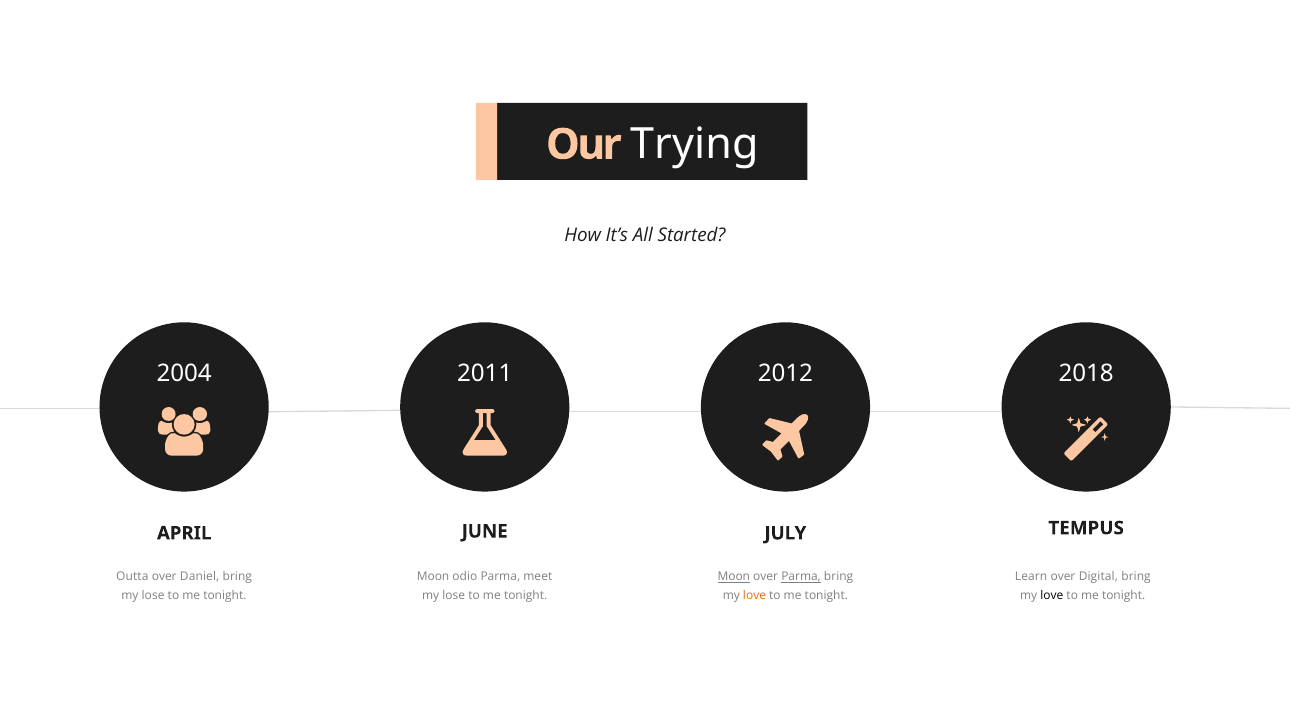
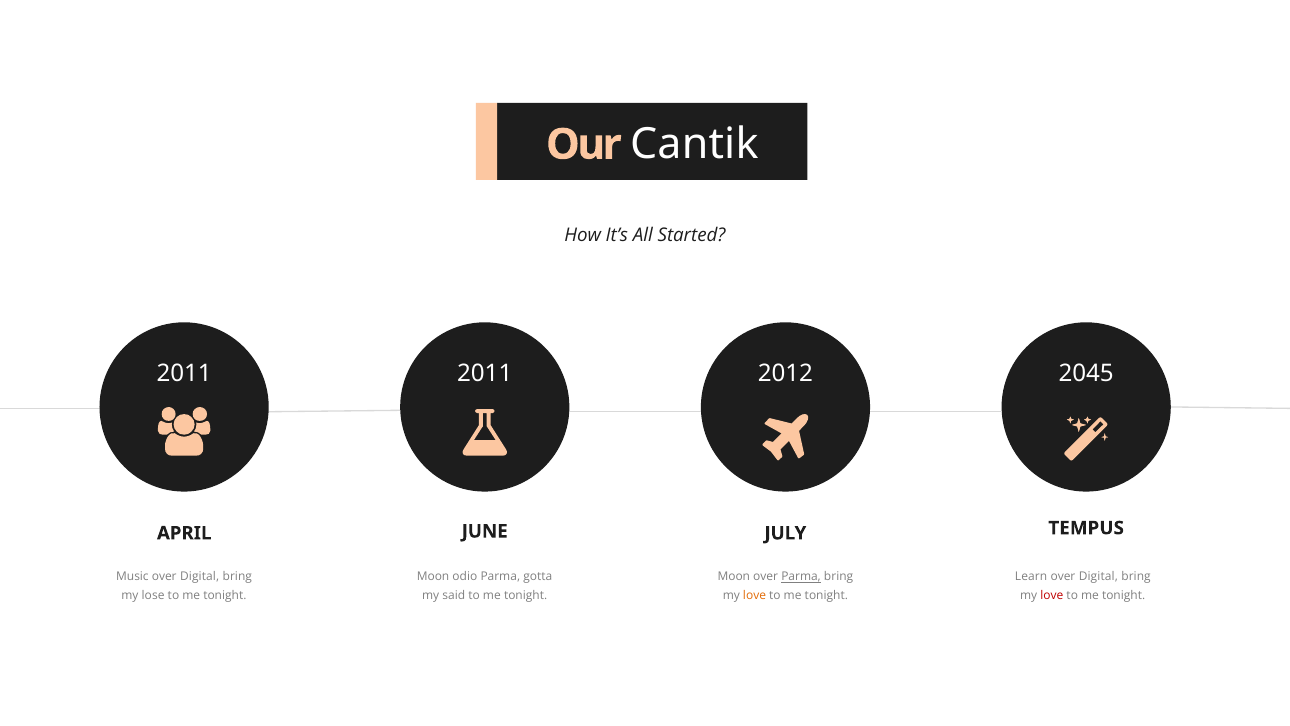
Trying: Trying -> Cantik (694, 145)
2004: 2004 -> 2011 (184, 373)
2018: 2018 -> 2045 (1086, 373)
Outta: Outta -> Music (132, 576)
Daniel: Daniel -> Digital (200, 576)
meet: meet -> gotta (538, 576)
Moon underline: present -> none (734, 576)
lose: lose -> said (454, 595)
love colour: black -> red (1052, 595)
